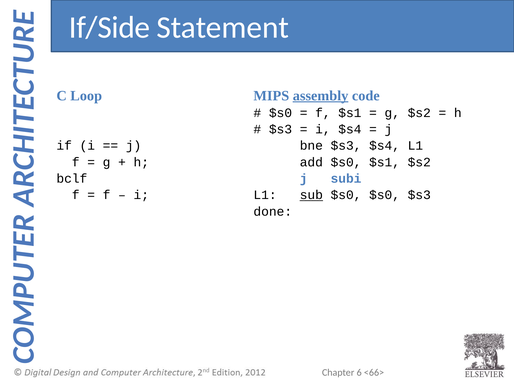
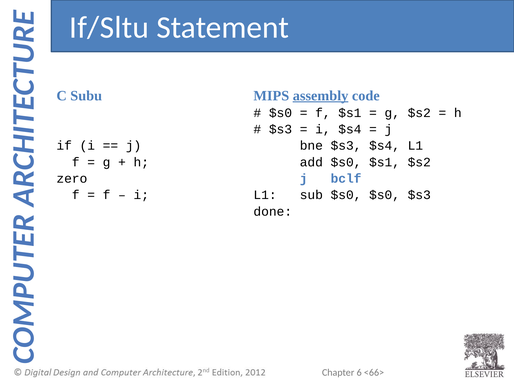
If/Side: If/Side -> If/Sltu (109, 27)
Loop: Loop -> Subu (86, 96)
bclf: bclf -> zero (72, 179)
subi: subi -> bclf (346, 179)
sub underline: present -> none (311, 195)
